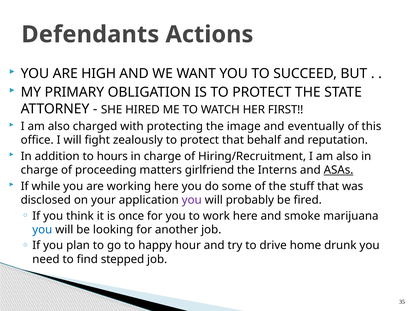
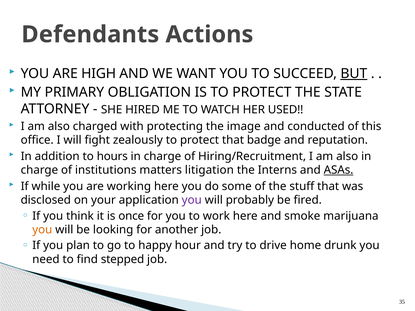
BUT underline: none -> present (354, 74)
FIRST: FIRST -> USED (286, 110)
eventually: eventually -> conducted (316, 126)
behalf: behalf -> badge (264, 140)
proceeding: proceeding -> institutions (106, 170)
girlfriend: girlfriend -> litigation (209, 170)
you colour: blue -> orange (42, 230)
